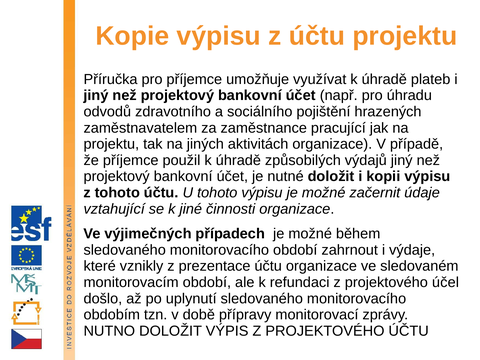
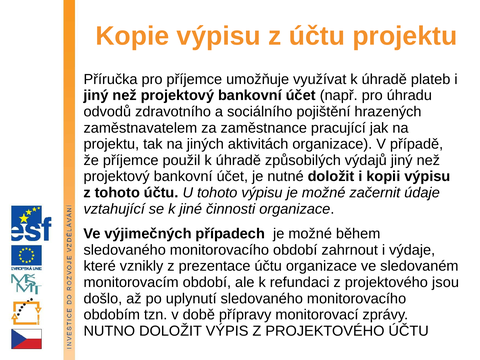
účel: účel -> jsou (446, 282)
